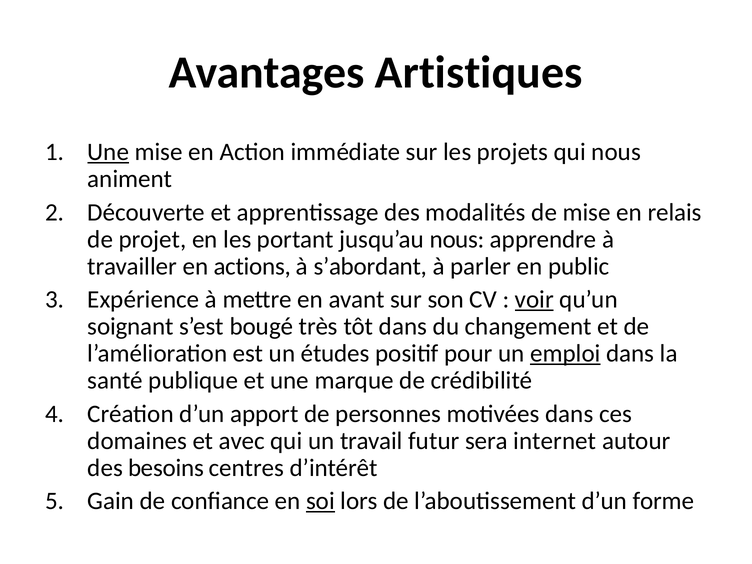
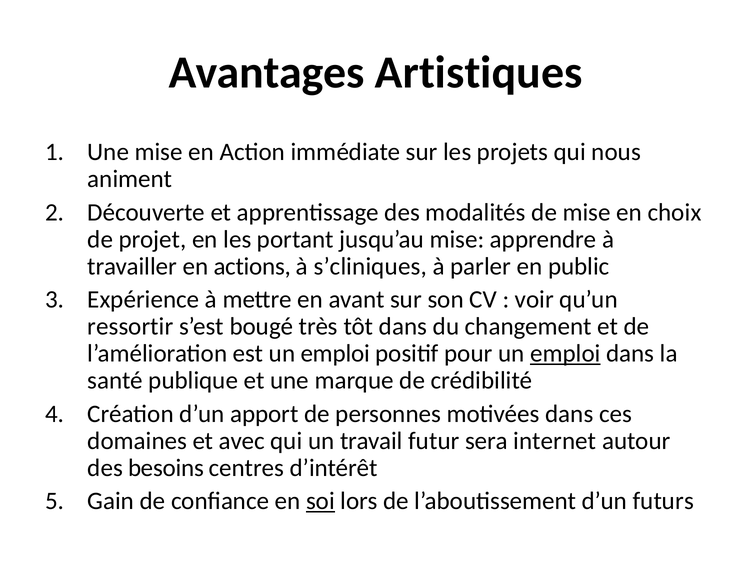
Une underline: present -> none (108, 152)
relais: relais -> choix (675, 212)
jusqu’au nous: nous -> mise (457, 239)
s’abordant: s’abordant -> s’cliniques (370, 266)
voir underline: present -> none (534, 299)
soignant: soignant -> ressortir (130, 327)
est un études: études -> emploi (335, 354)
forme: forme -> futurs (663, 501)
